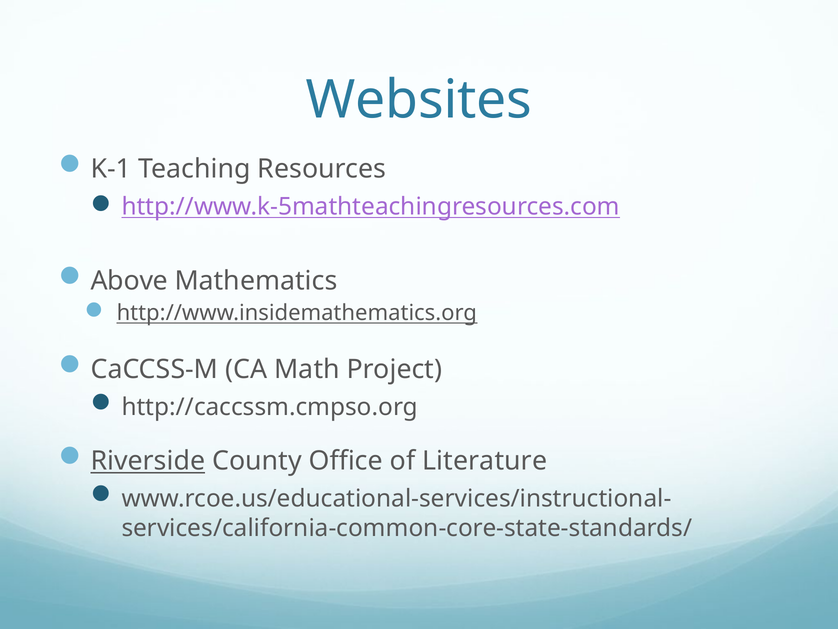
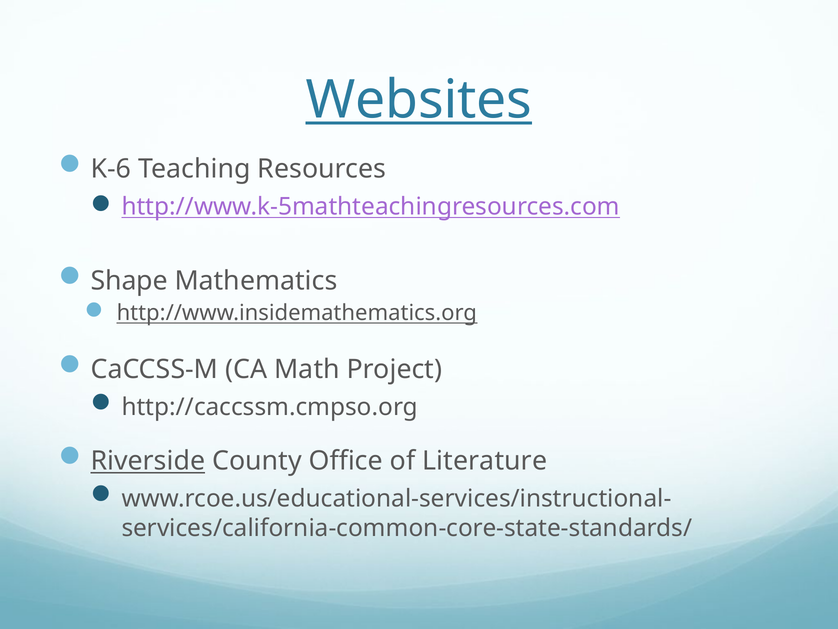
Websites underline: none -> present (419, 100)
K-1: K-1 -> K-6 (111, 169)
Above: Above -> Shape (129, 281)
